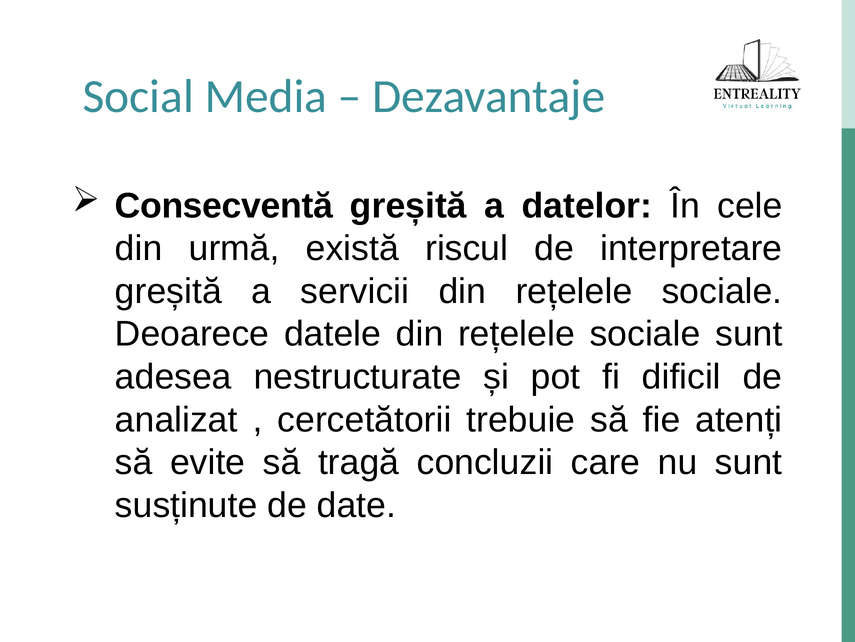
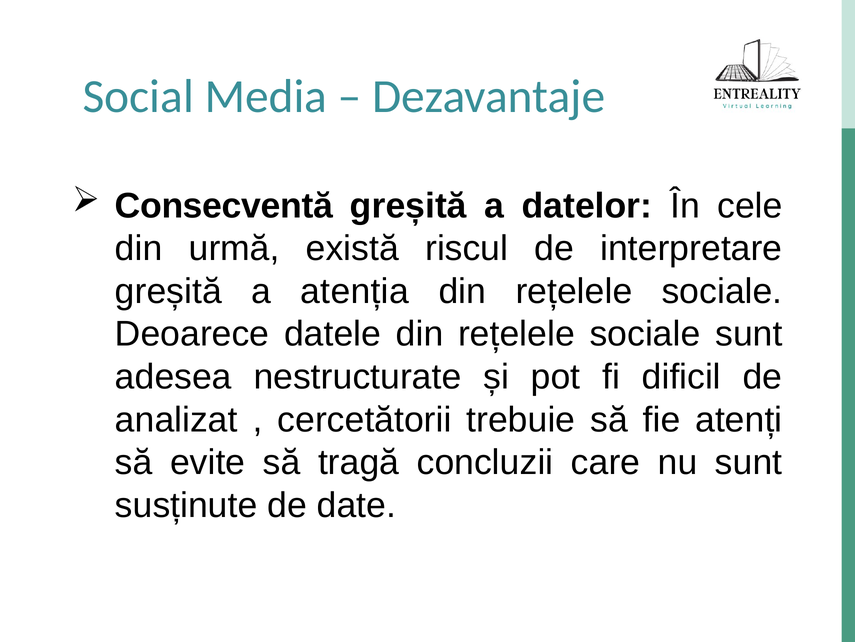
servicii: servicii -> atenția (355, 291)
